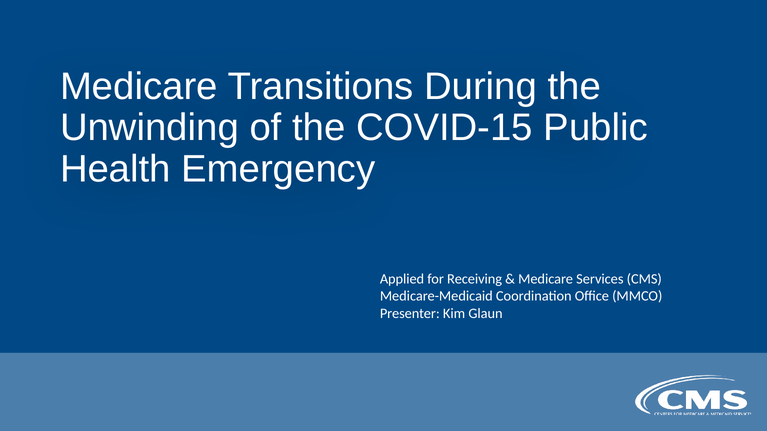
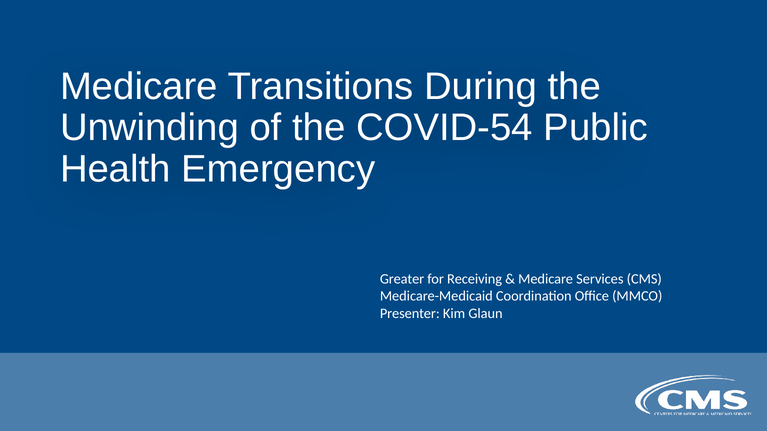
COVID-15: COVID-15 -> COVID-54 (444, 128)
Applied: Applied -> Greater (402, 279)
